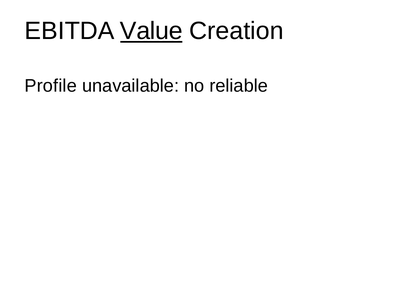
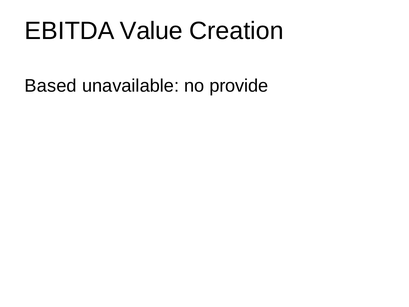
Value underline: present -> none (151, 31)
Profile: Profile -> Based (51, 86)
reliable: reliable -> provide (239, 86)
